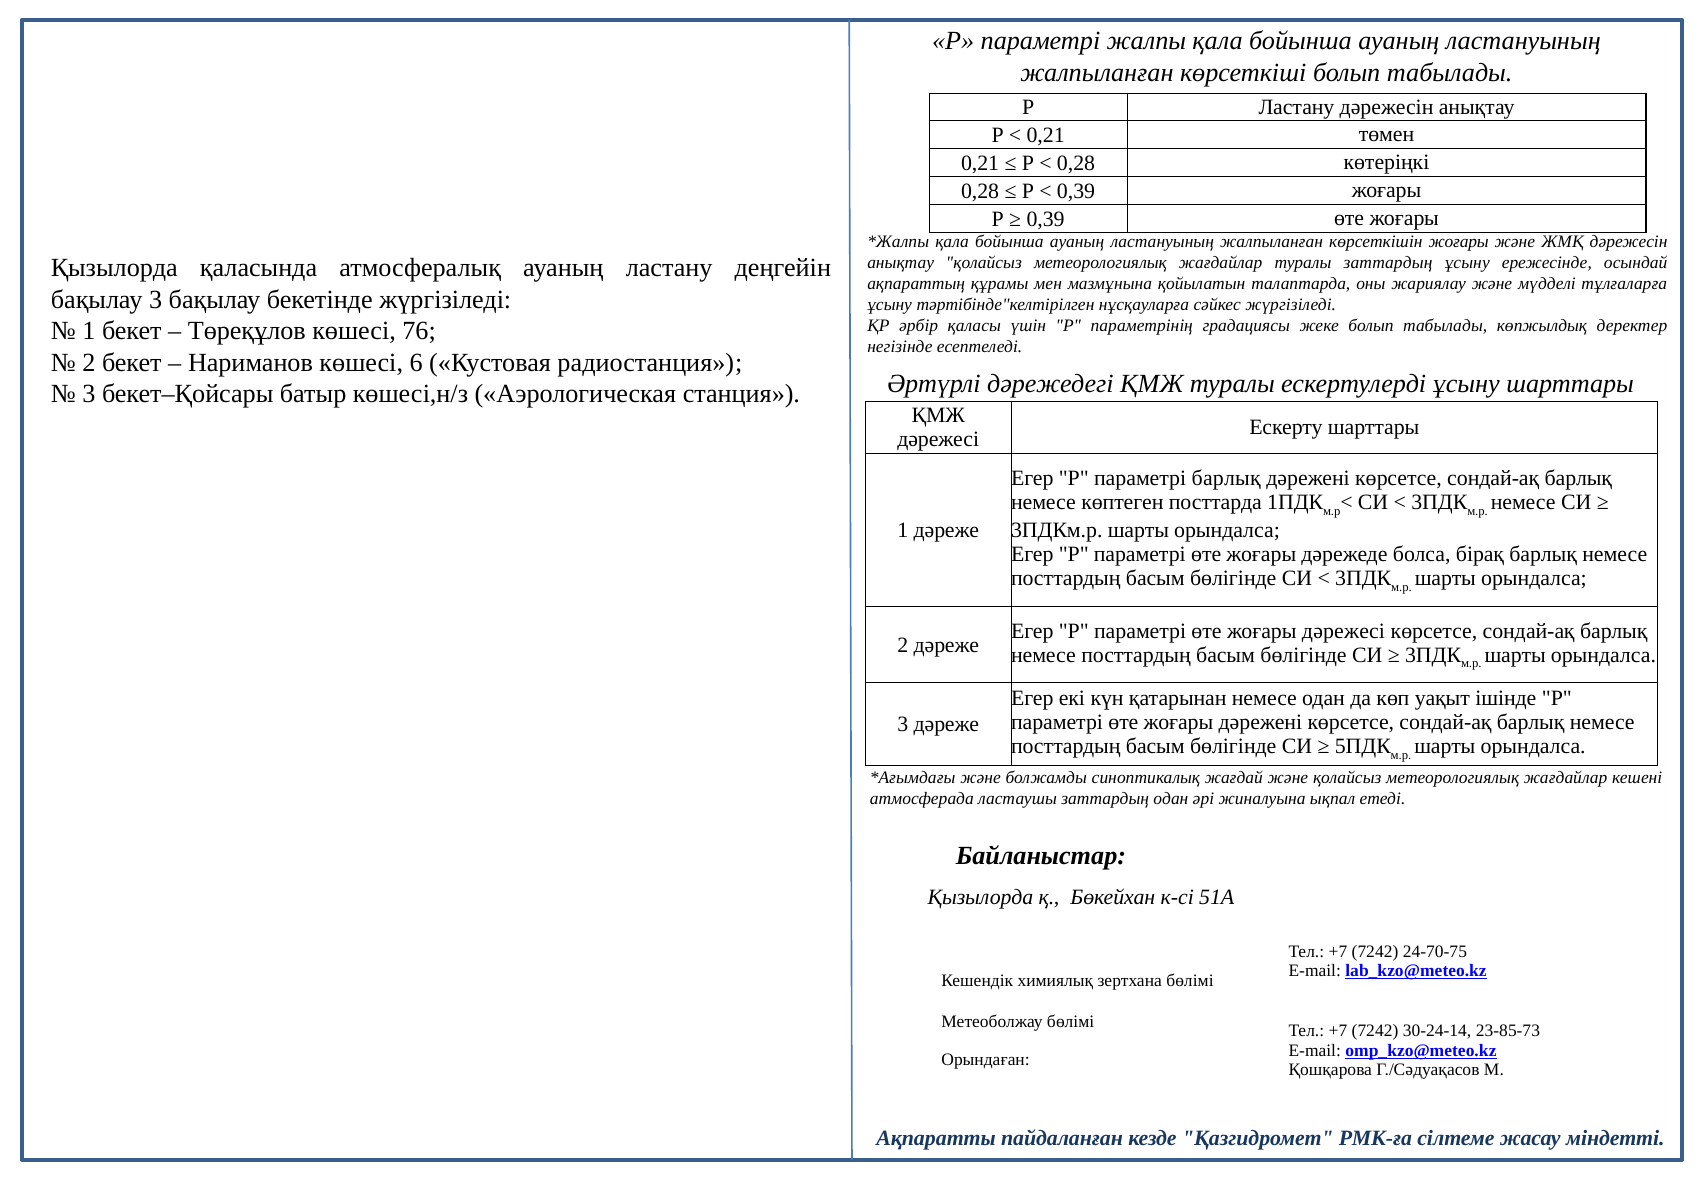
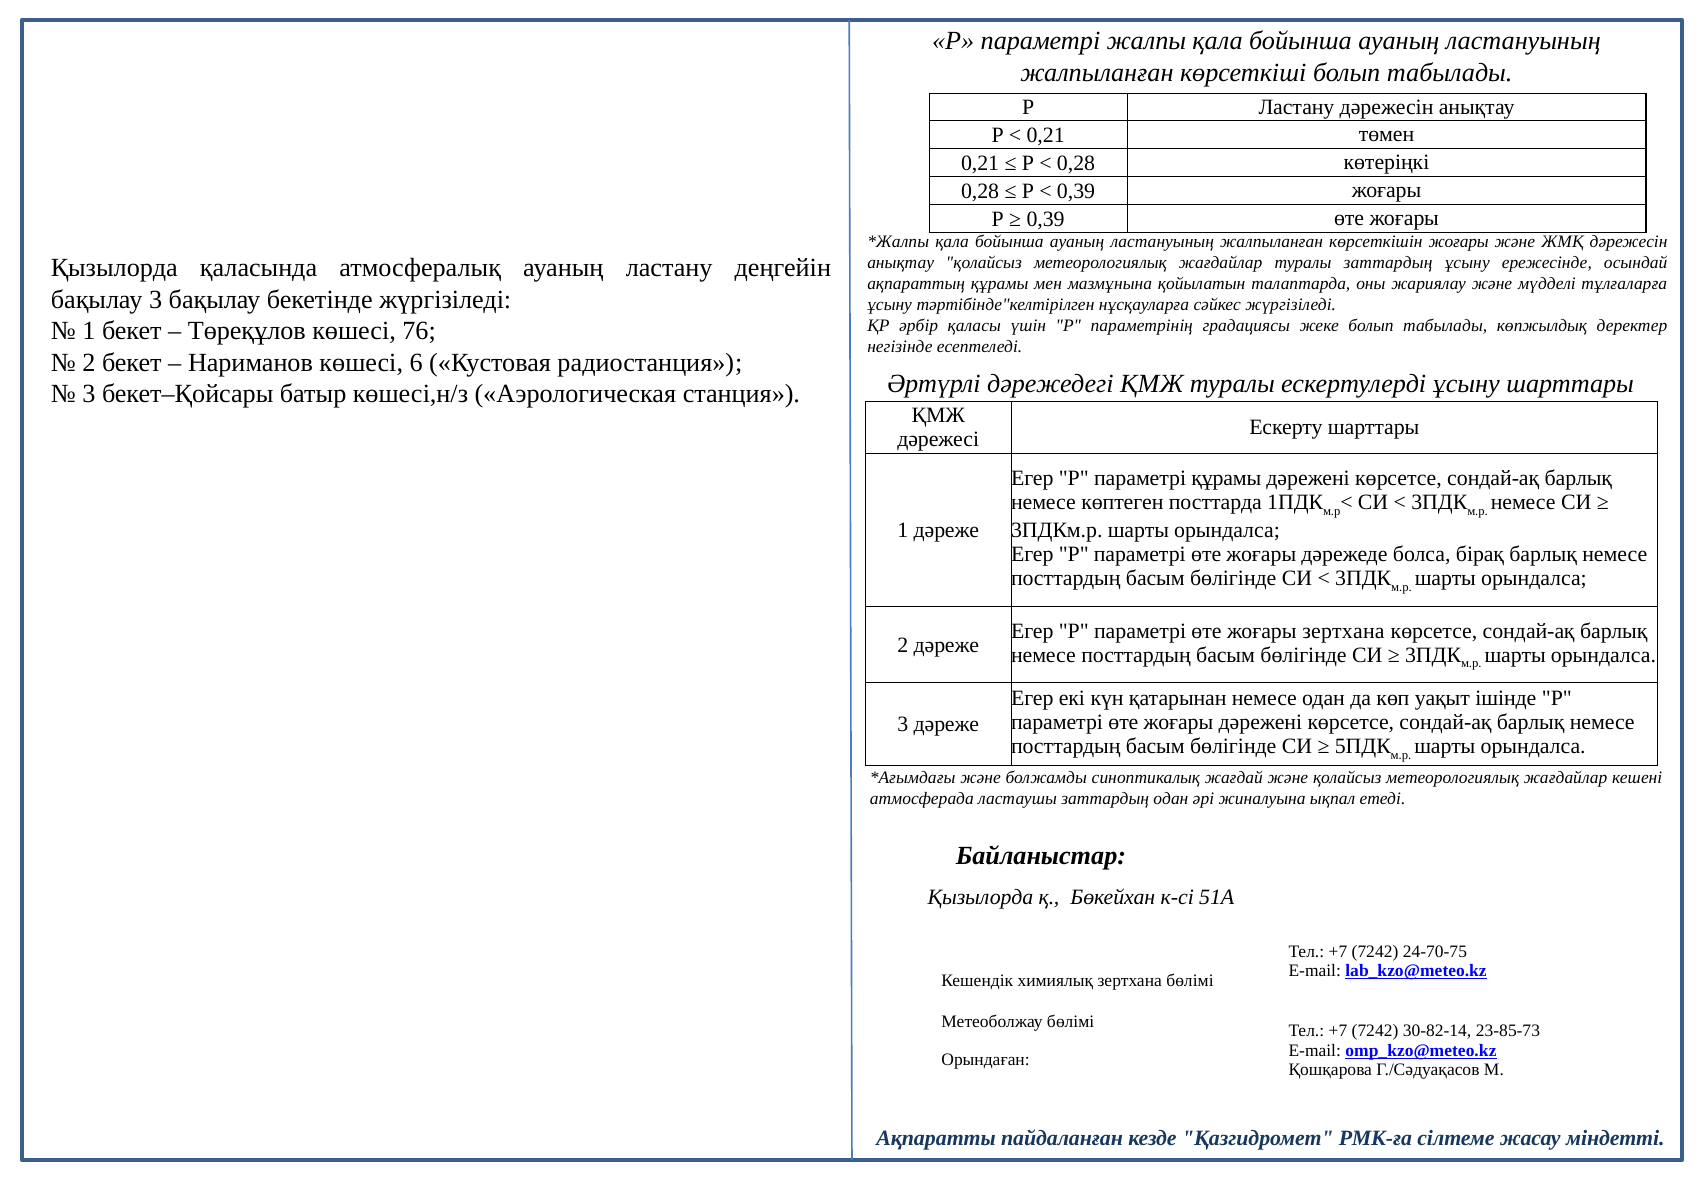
параметрі барлық: барлық -> құрамы (1226, 479)
жоғары дәрежесі: дәрежесі -> зертхана (1343, 631)
30-24-14: 30-24-14 -> 30-82-14 (1437, 1031)
